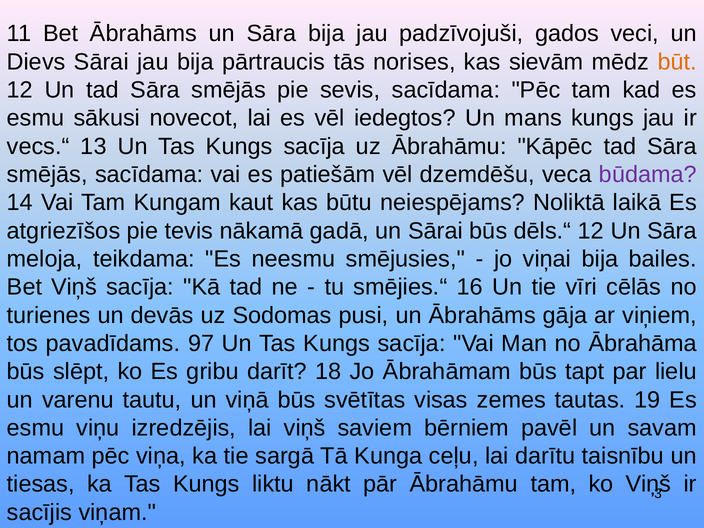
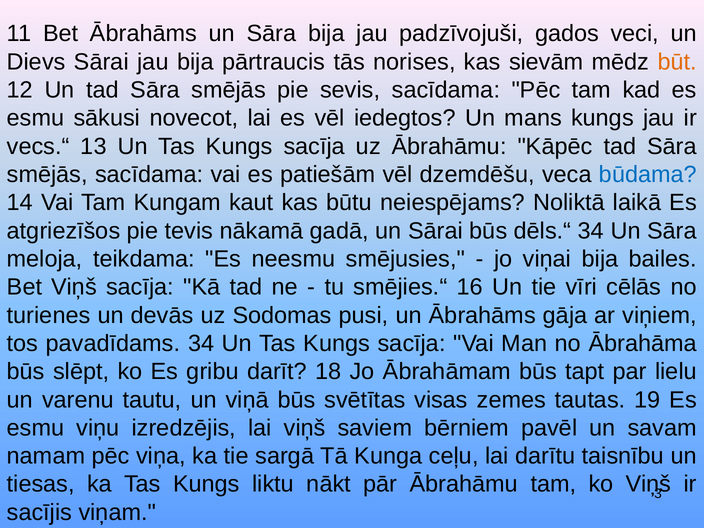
būdama colour: purple -> blue (648, 174)
dēls.“ 12: 12 -> 34 (591, 231)
pavadīdams 97: 97 -> 34 (201, 343)
